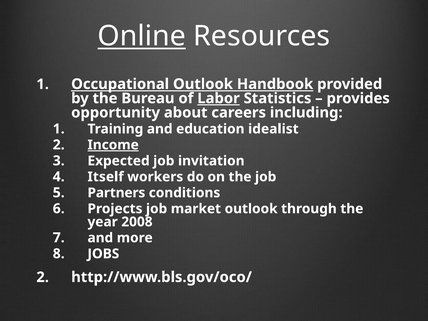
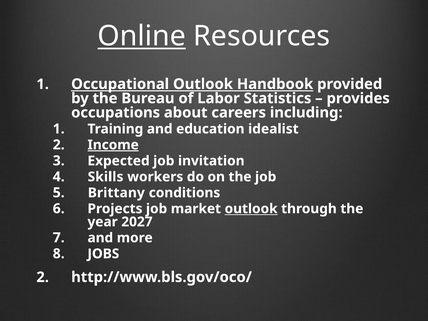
Labor underline: present -> none (219, 98)
opportunity: opportunity -> occupations (116, 113)
Itself: Itself -> Skills (106, 177)
Partners: Partners -> Brittany (116, 193)
outlook underline: none -> present (251, 209)
2008: 2008 -> 2027 (137, 222)
